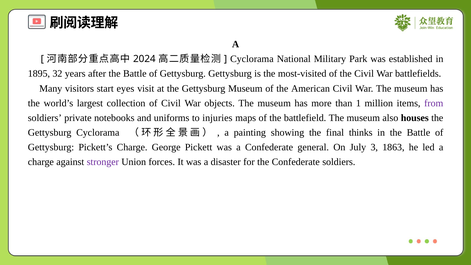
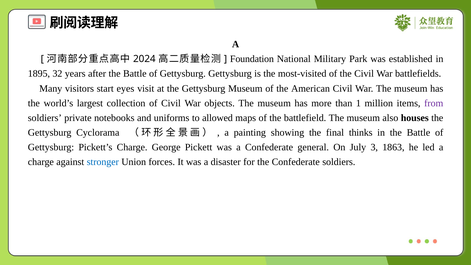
Cyclorama: Cyclorama -> Foundation (252, 59)
injuries: injuries -> allowed (217, 118)
stronger colour: purple -> blue (103, 162)
